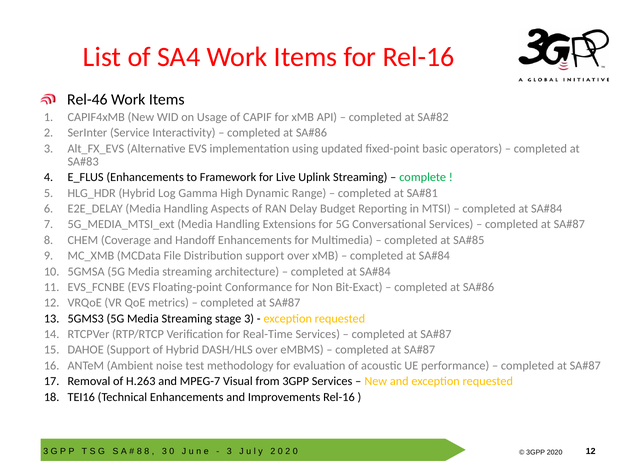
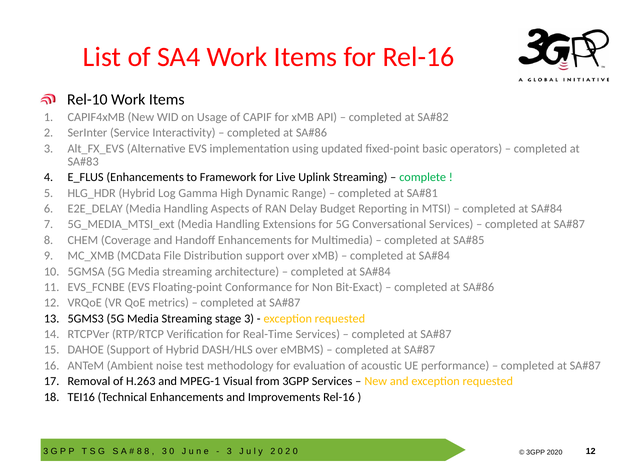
Rel-46: Rel-46 -> Rel-10 (87, 100)
MPEG-7: MPEG-7 -> MPEG-1 (200, 382)
